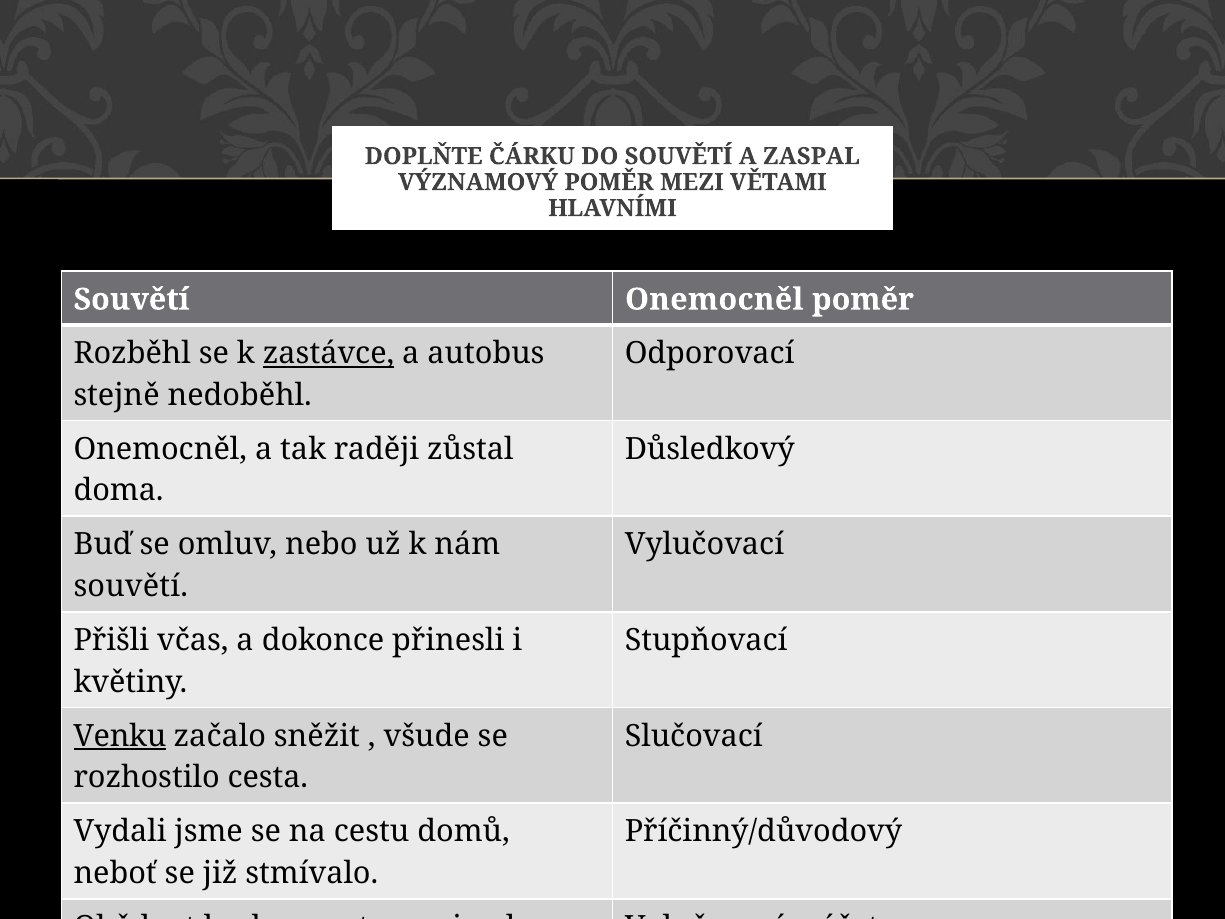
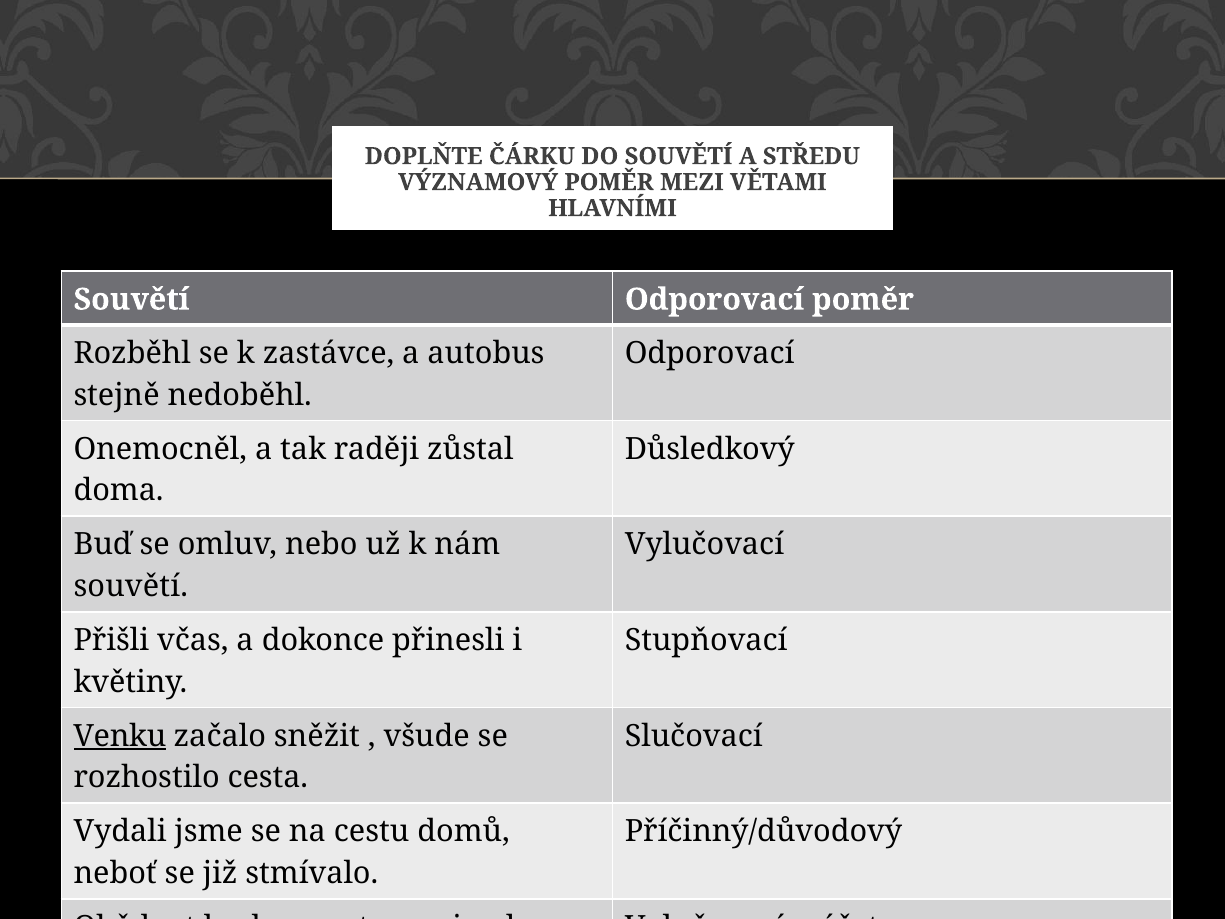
A ZASPAL: ZASPAL -> STŘEDU (811, 156)
Souvětí Onemocněl: Onemocněl -> Odporovací (714, 299)
zastávce underline: present -> none (329, 353)
